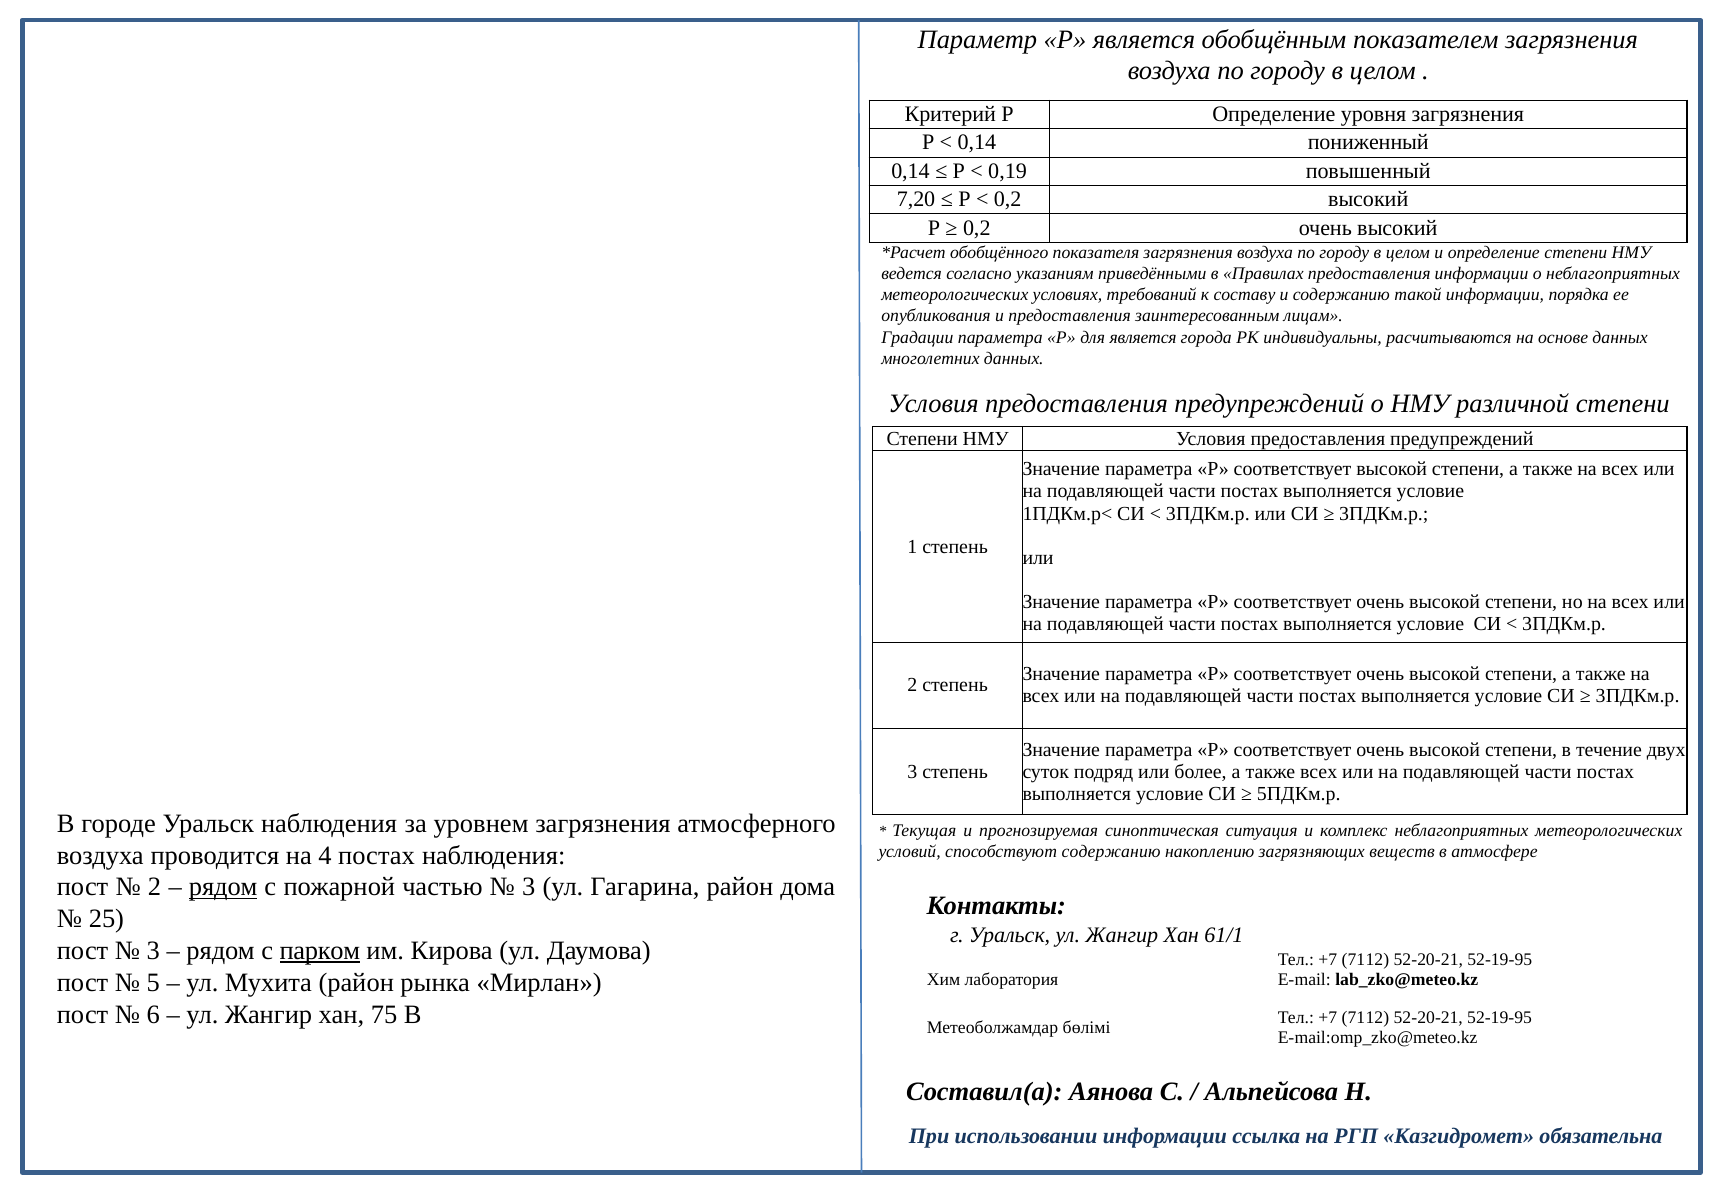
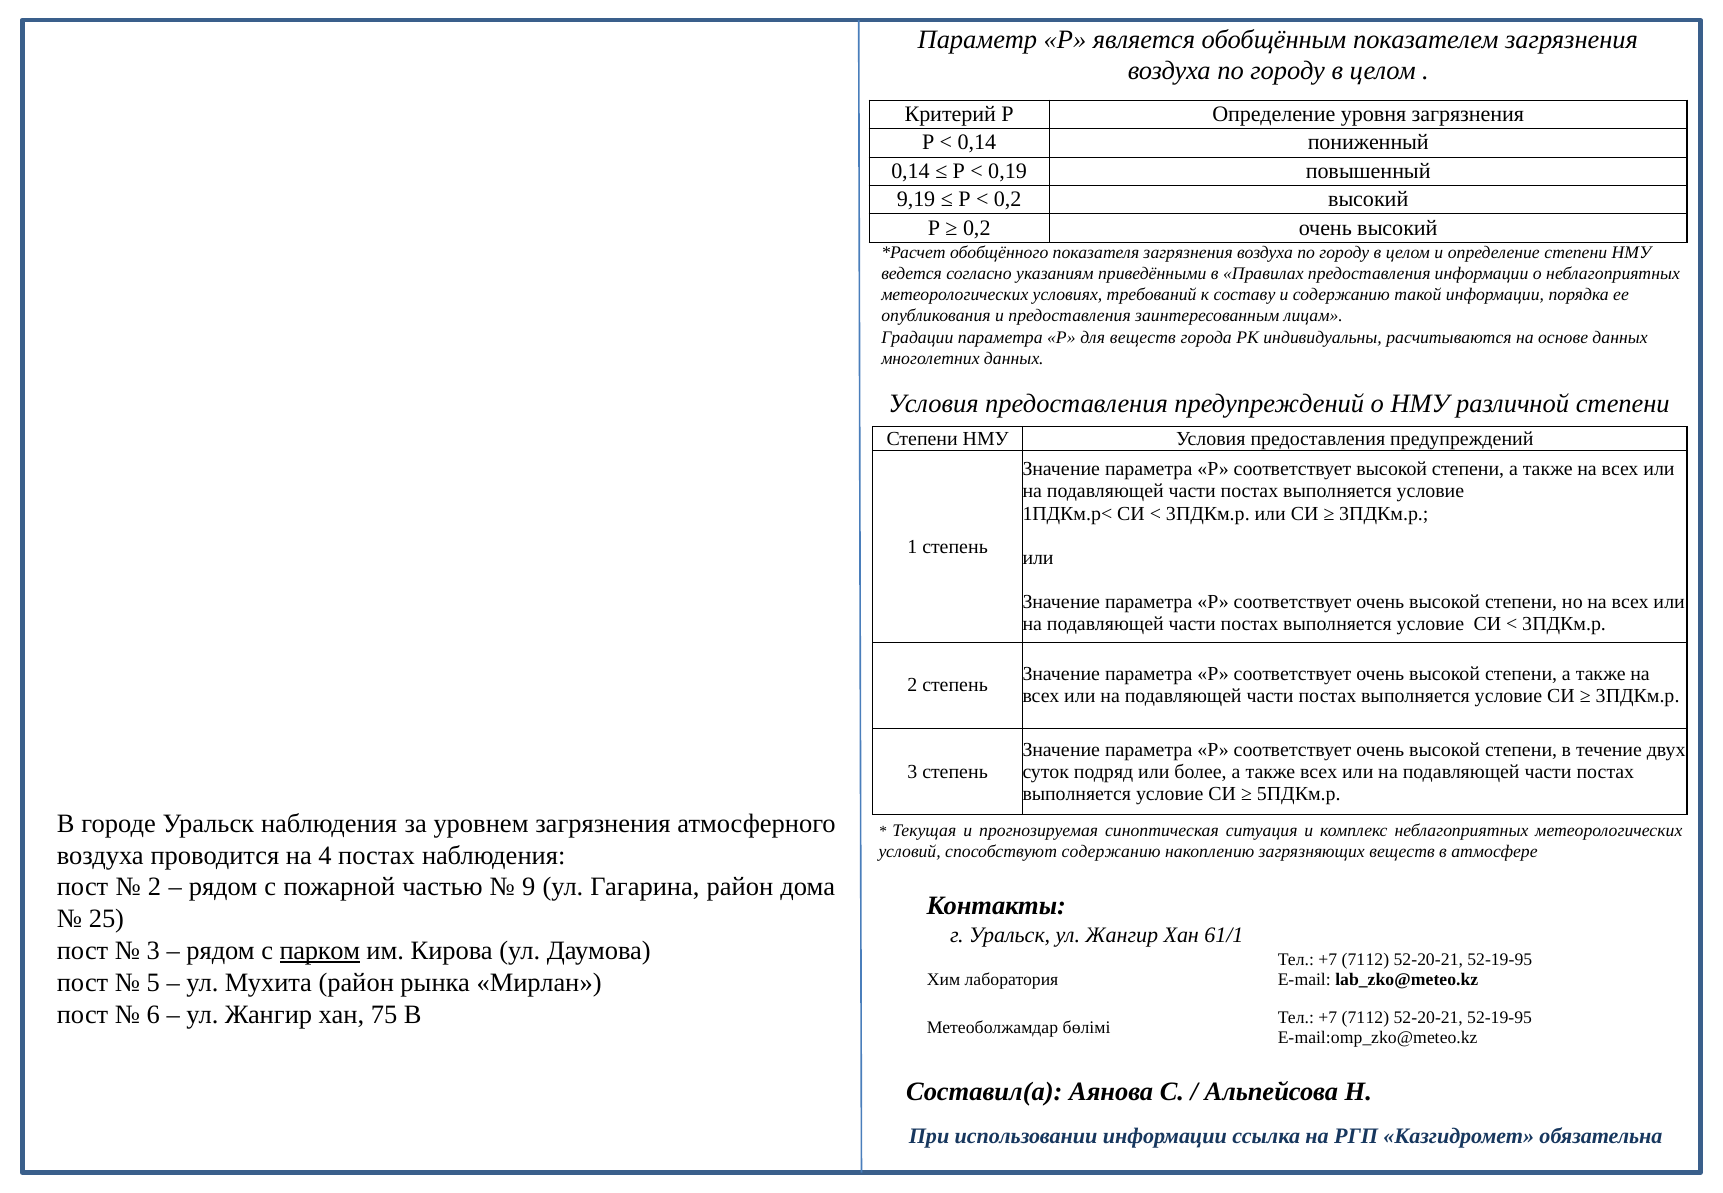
7,20: 7,20 -> 9,19 (916, 199)
для является: является -> веществ (1143, 337)
рядом underline: present -> none (223, 887)
3: 3 -> 9 (529, 887)
